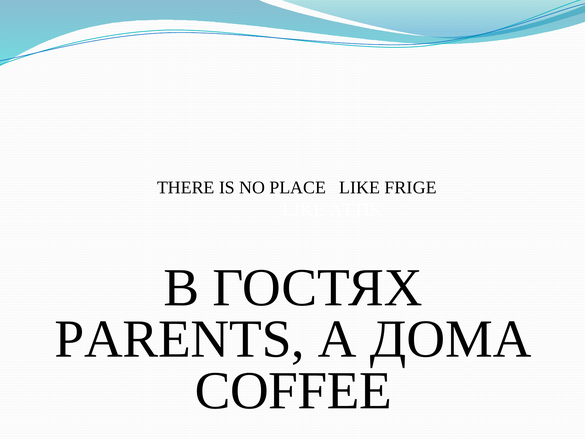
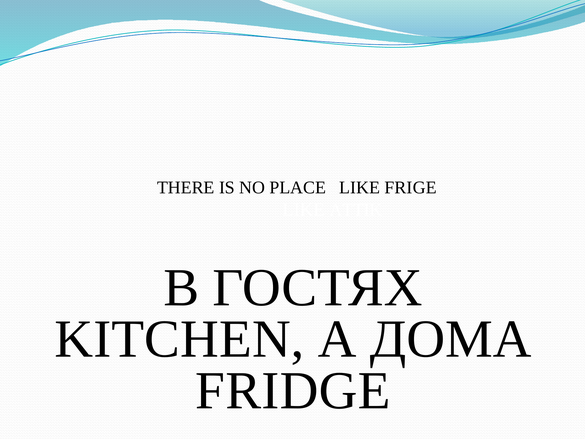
PARENTS: PARENTS -> KITCHEN (179, 339)
COFFEE: COFFEE -> FRIDGE (293, 391)
